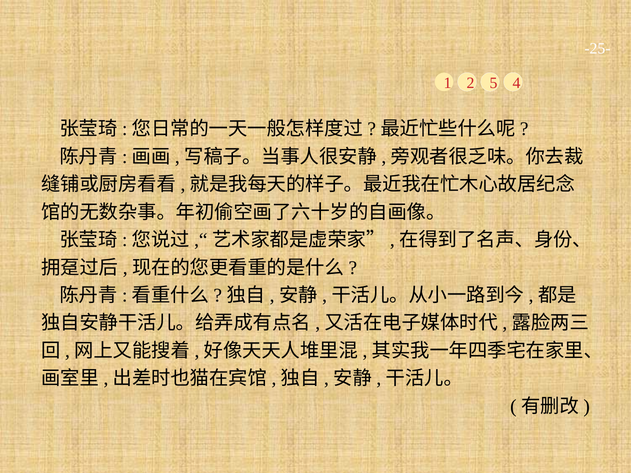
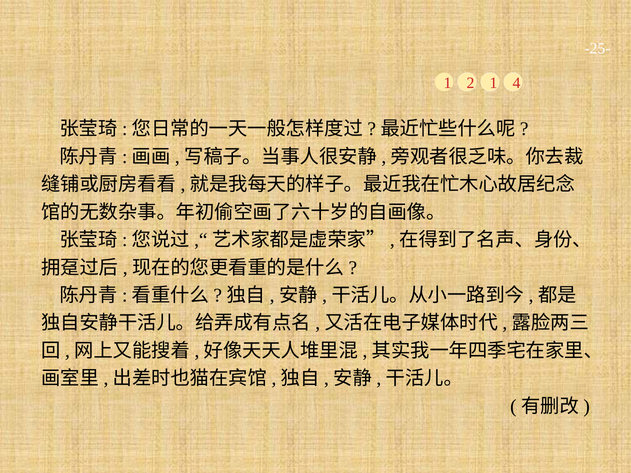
2 5: 5 -> 1 (494, 83)
